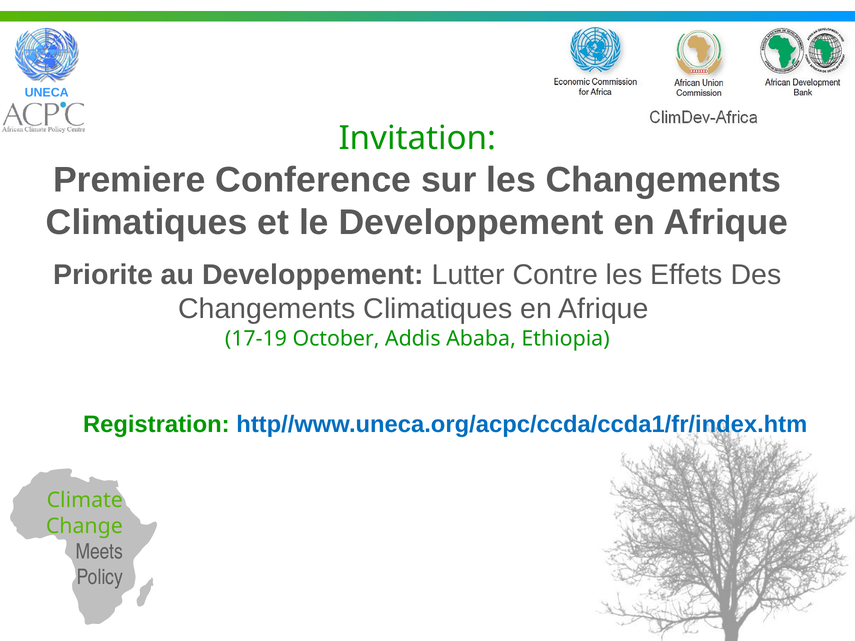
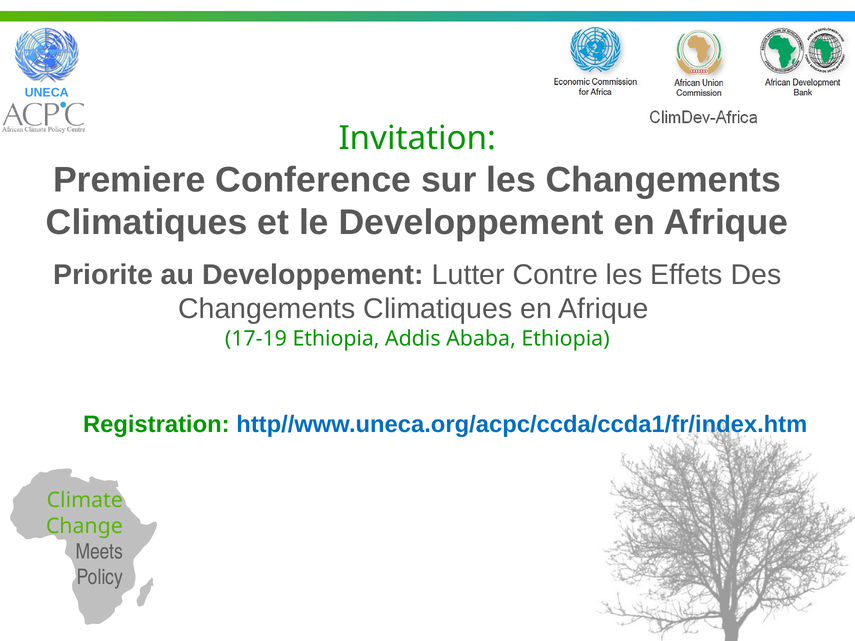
17-19 October: October -> Ethiopia (336, 339)
